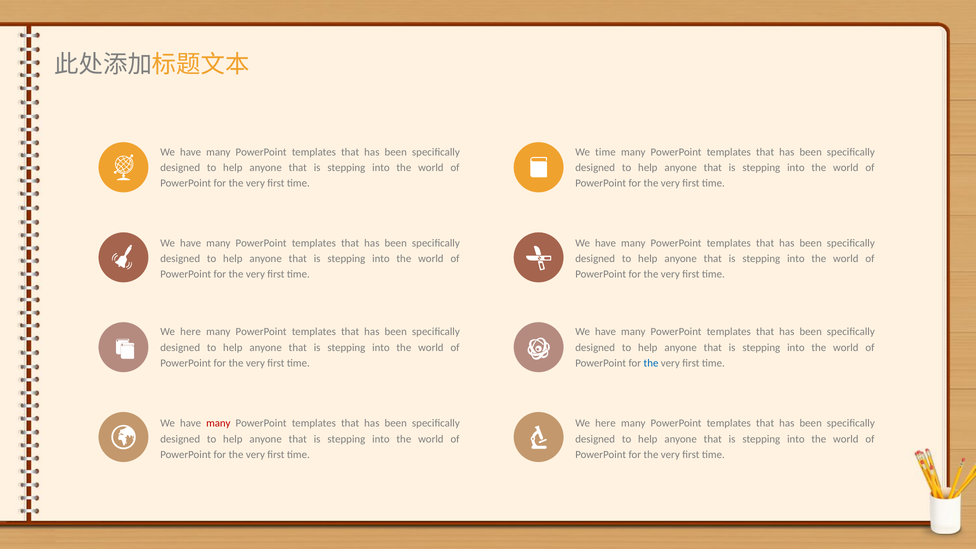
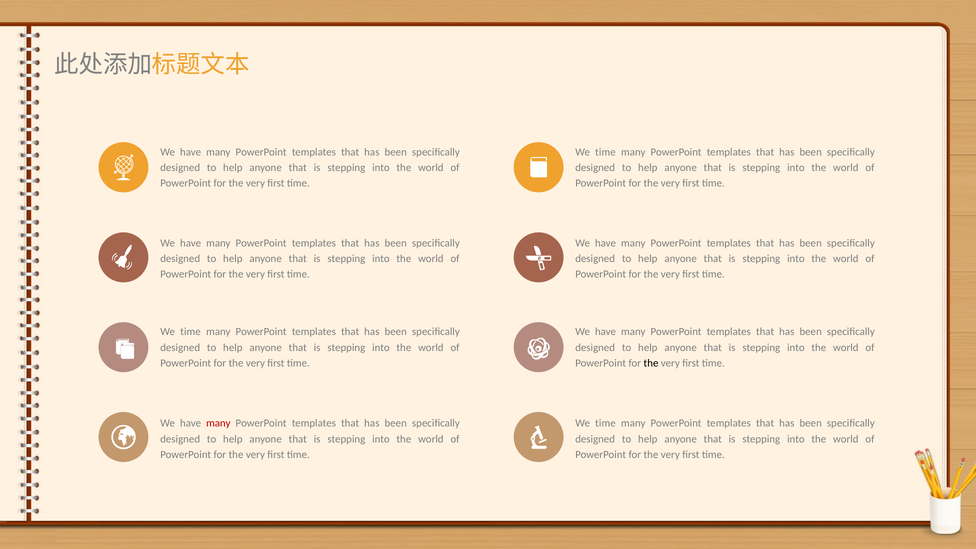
here: here -> time (191, 332)
the colour: blue -> black (651, 363)
here: here -> time (605, 423)
